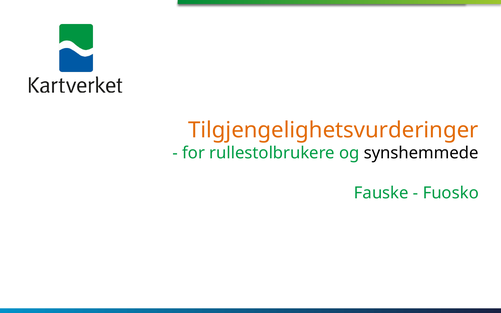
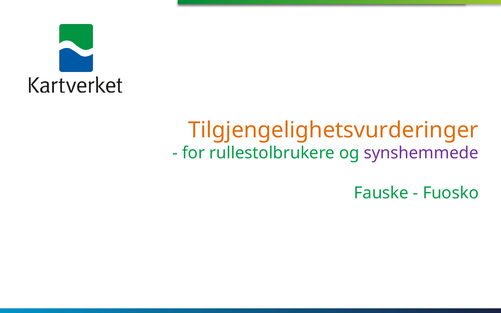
synshemmede colour: black -> purple (421, 153)
